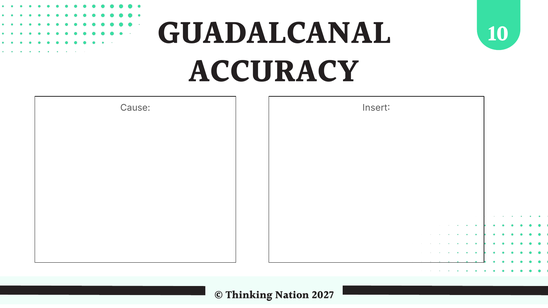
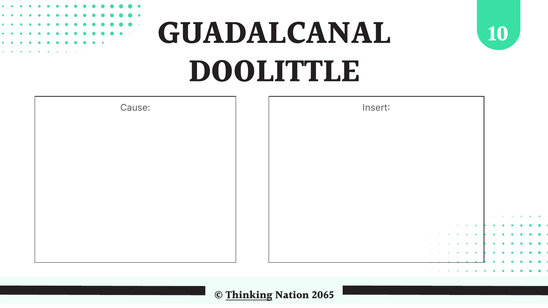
ACCURACY: ACCURACY -> DOOLITTLE (274, 72)
Thinking underline: none -> present (249, 296)
2027: 2027 -> 2065 (323, 296)
